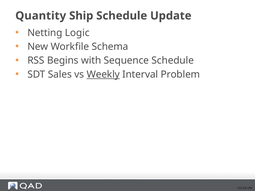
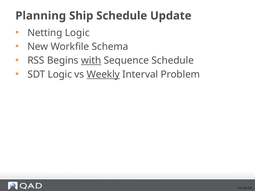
Quantity: Quantity -> Planning (41, 16)
with underline: none -> present (91, 61)
SDT Sales: Sales -> Logic (60, 74)
